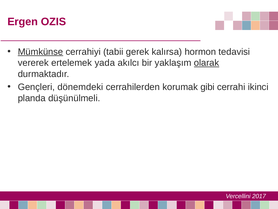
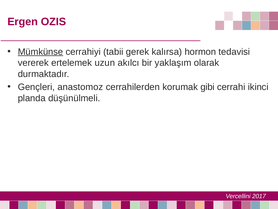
yada: yada -> uzun (105, 63)
olarak underline: present -> none (207, 63)
dönemdeki: dönemdeki -> anastomoz (80, 87)
